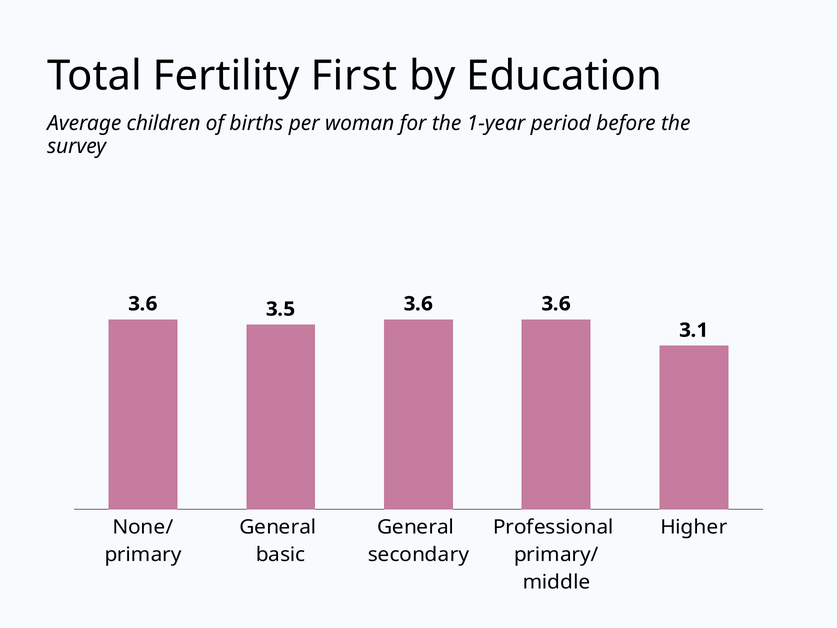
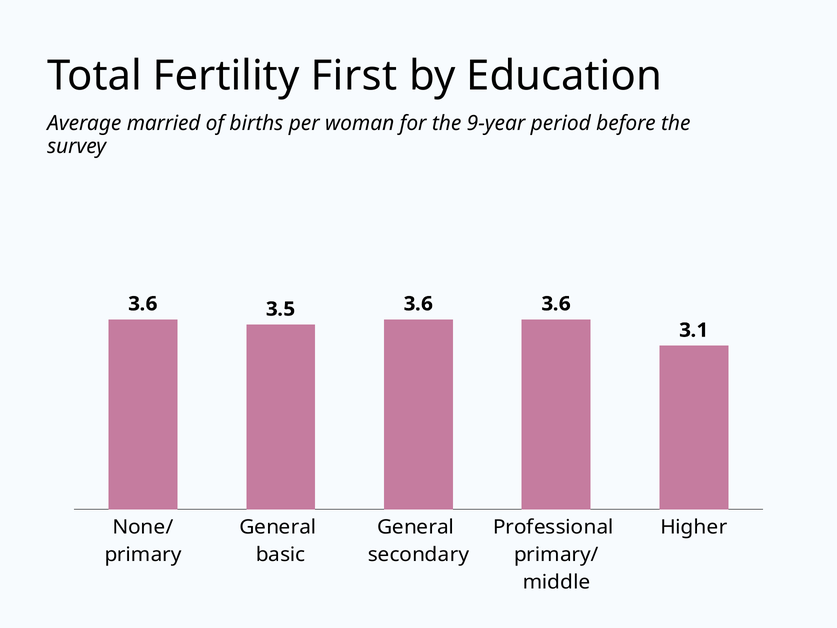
children: children -> married (164, 123)
1-year: 1-year -> 9-year (496, 123)
